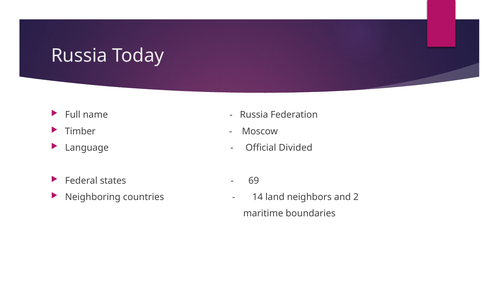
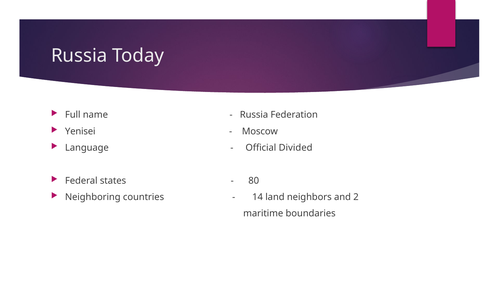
Timber: Timber -> Yenisei (80, 131)
69: 69 -> 80 (254, 180)
